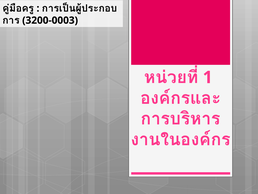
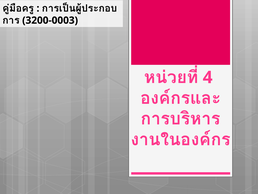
1: 1 -> 4 (208, 77)
